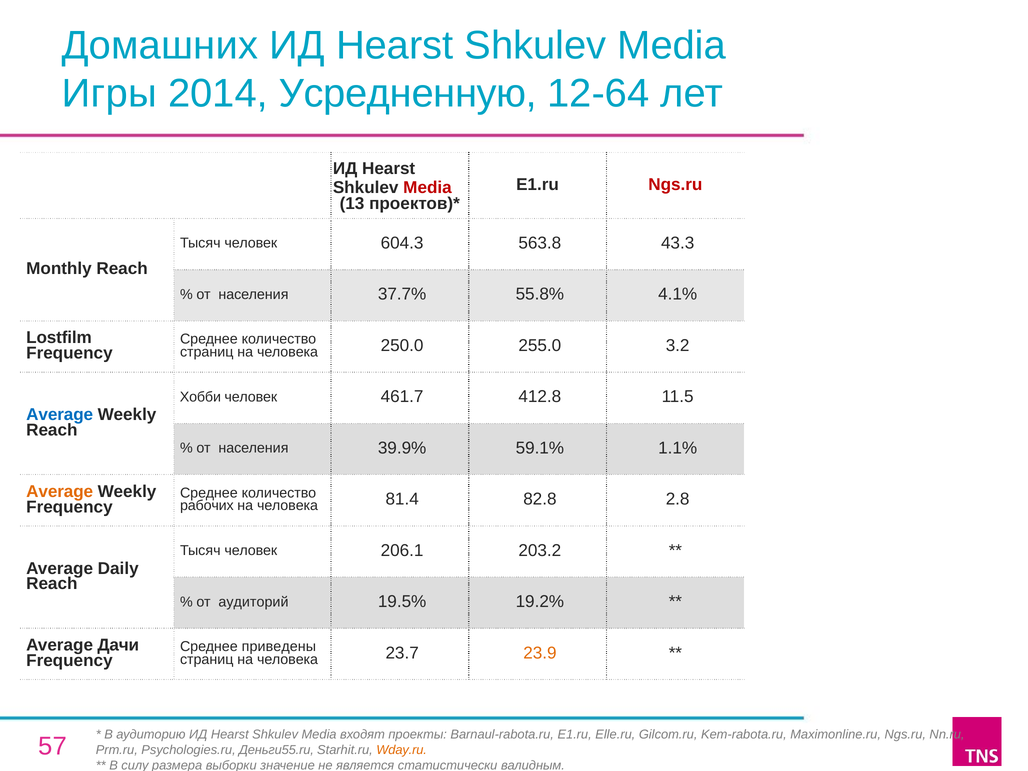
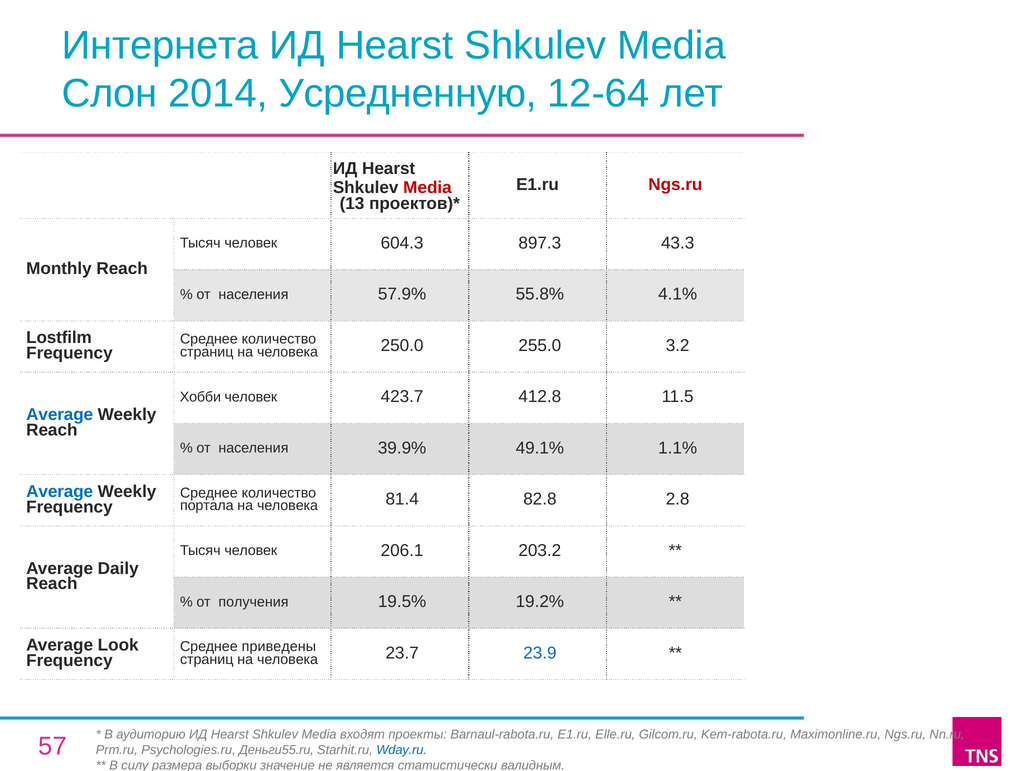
Домашних: Домашних -> Интернета (160, 46)
Игры: Игры -> Слон (109, 94)
563.8: 563.8 -> 897.3 (540, 243)
37.7%: 37.7% -> 57.9% (402, 294)
461.7: 461.7 -> 423.7 (402, 397)
59.1%: 59.1% -> 49.1% (540, 448)
Average colour: orange -> blue (60, 492)
рабочих: рабочих -> портала (207, 506)
аудиторий: аудиторий -> получения (253, 602)
Дачи: Дачи -> Look (118, 645)
23.9 colour: orange -> blue (540, 653)
Wday.ru colour: orange -> blue (402, 750)
